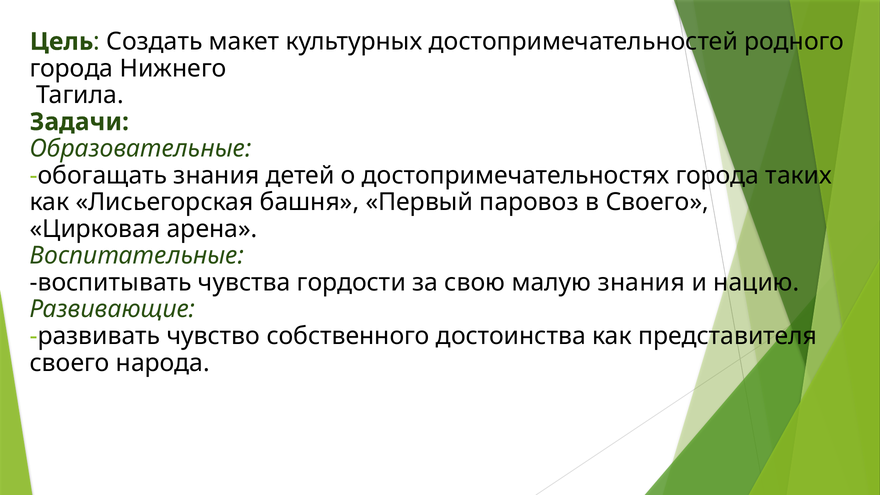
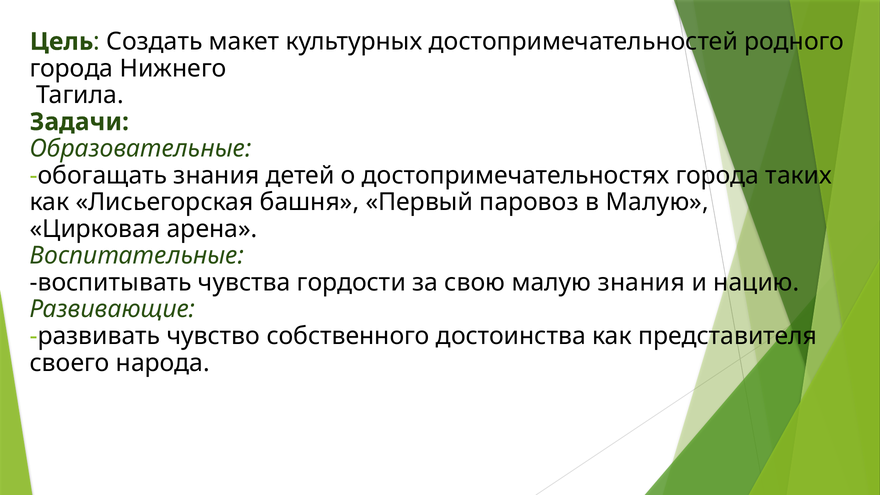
в Своего: Своего -> Малую (657, 202)
